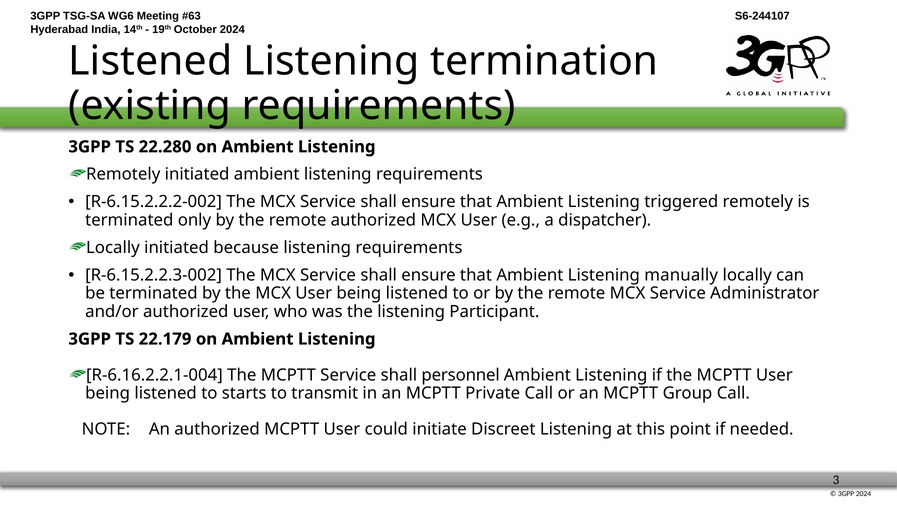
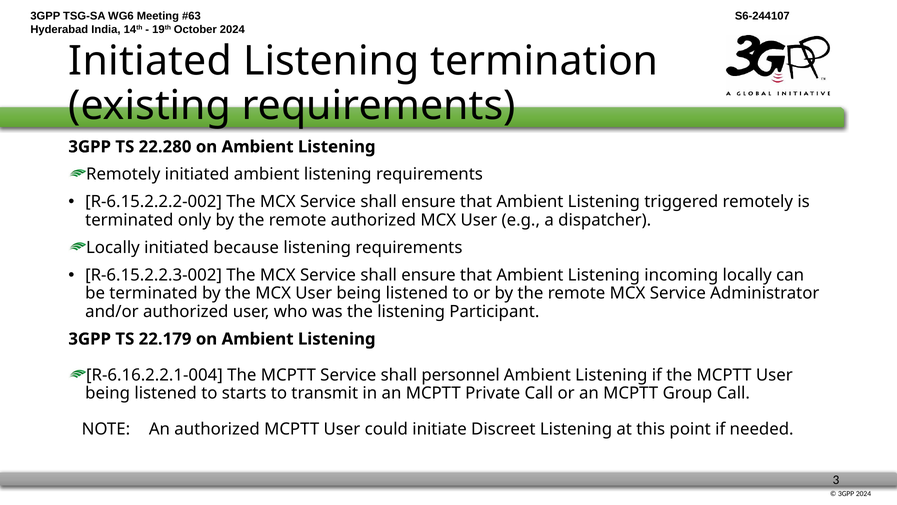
Listened: Listened -> Initiated (150, 61)
manually: manually -> incoming (681, 275)
